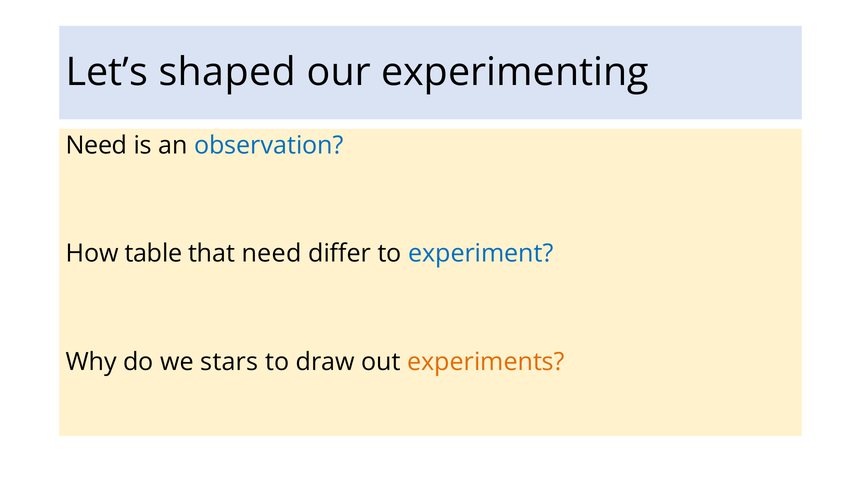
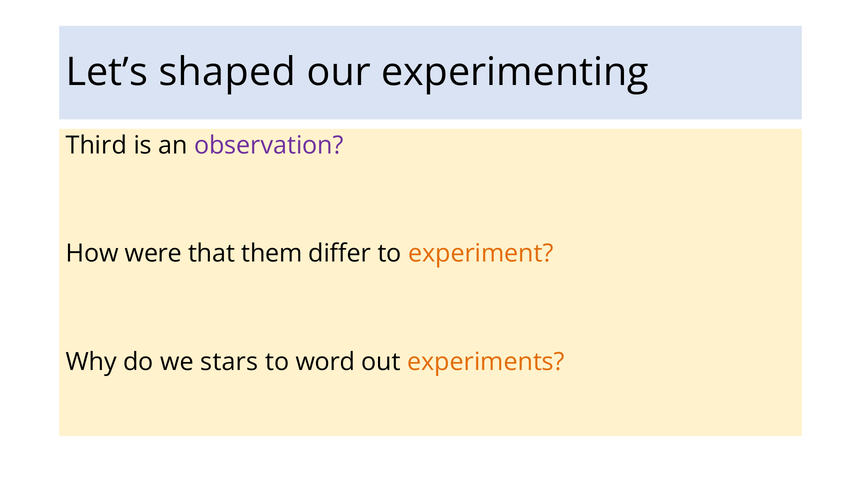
Need: Need -> Third (96, 146)
observation colour: blue -> purple (269, 146)
table: table -> were (153, 254)
that need: need -> them (272, 254)
experiment colour: blue -> orange (481, 254)
draw: draw -> word (325, 362)
